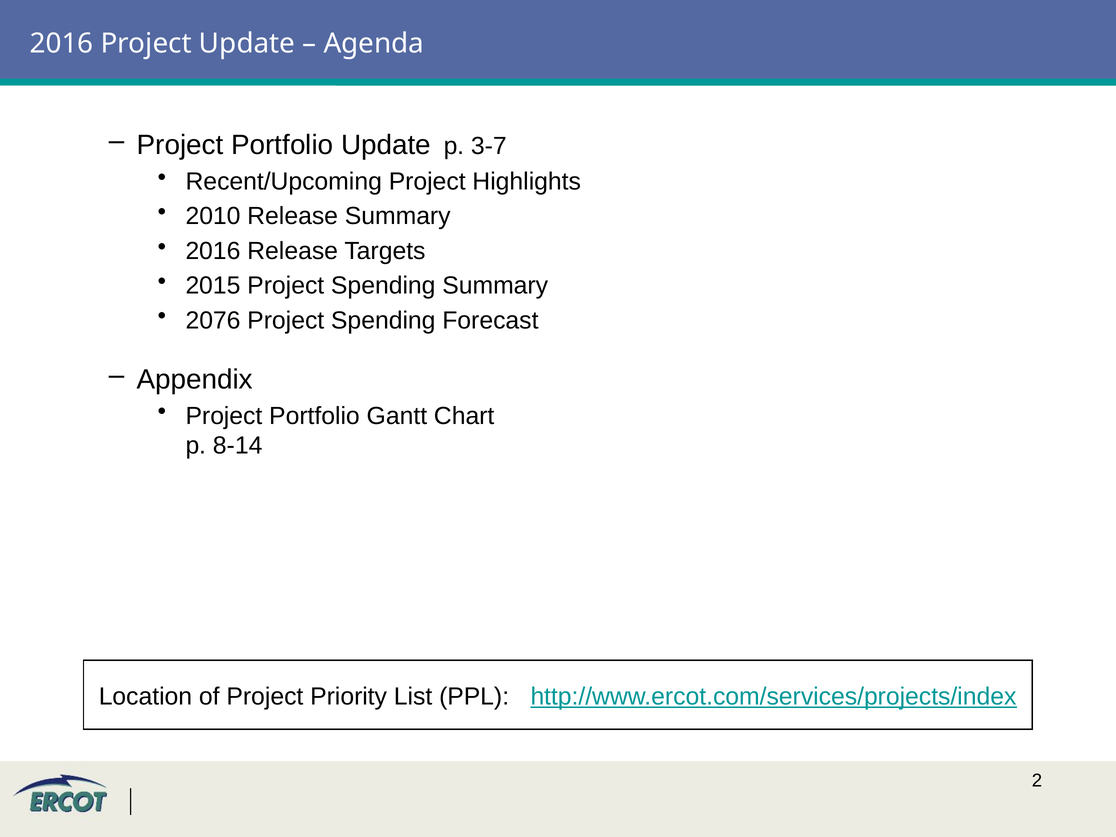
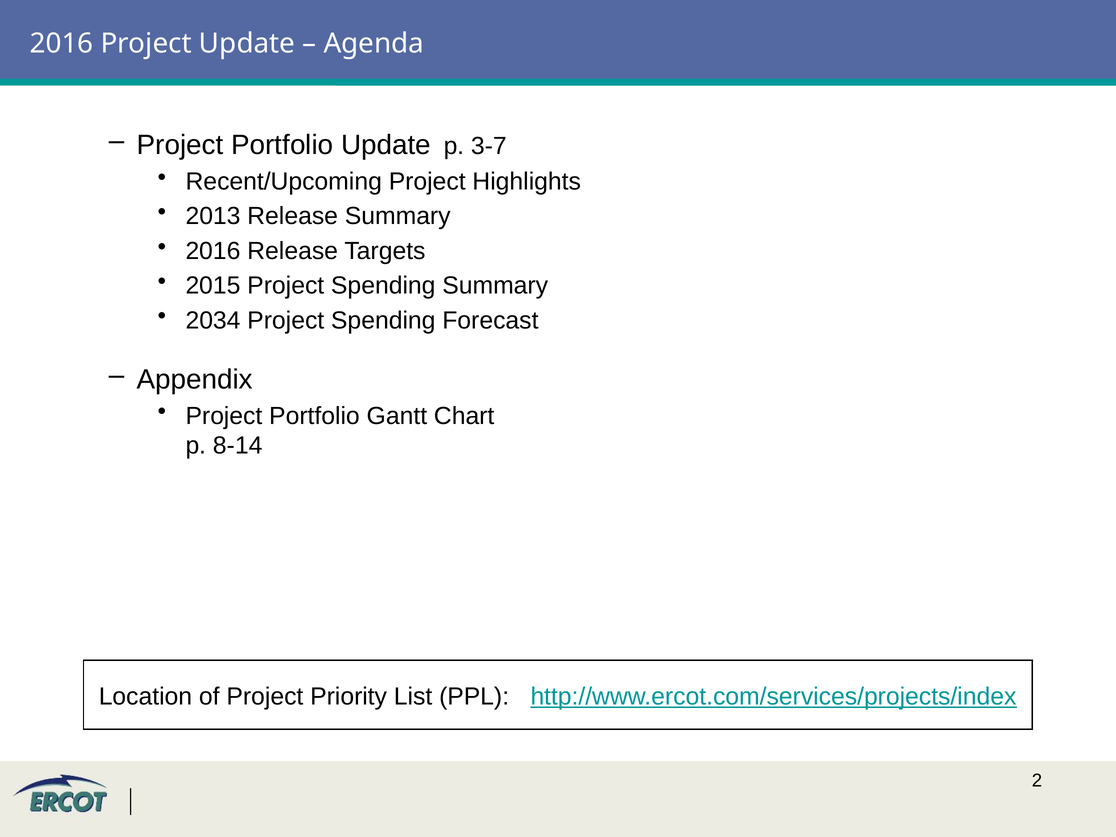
2010: 2010 -> 2013 (213, 216)
2076: 2076 -> 2034 (213, 320)
